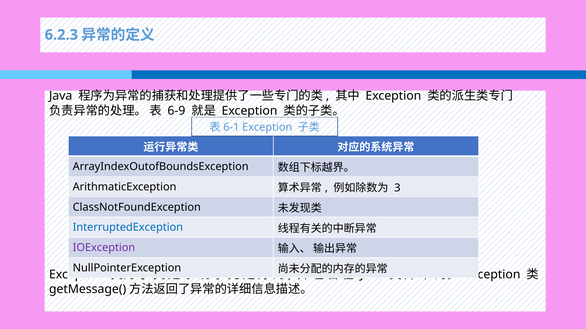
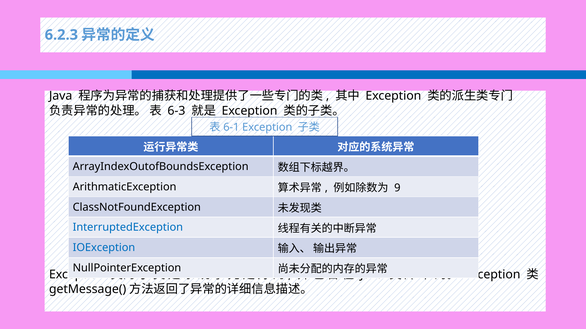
6-9: 6-9 -> 6-3 (176, 111)
3: 3 -> 9 (397, 188)
IOException colour: purple -> blue (104, 248)
